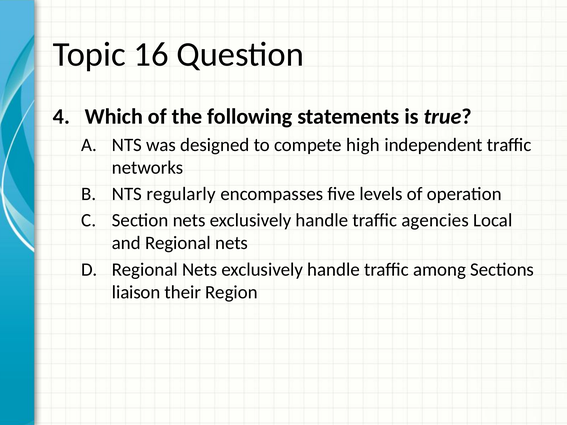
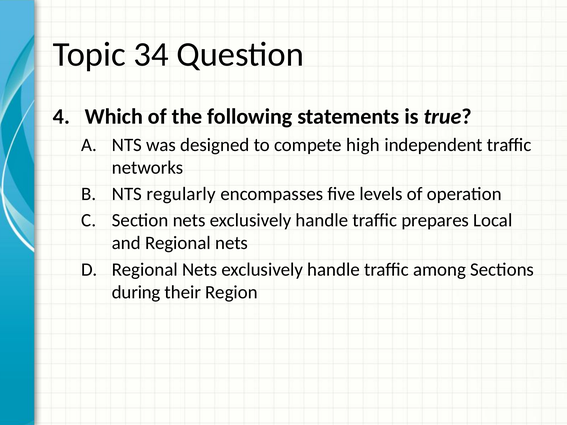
16: 16 -> 34 (151, 55)
agencies: agencies -> prepares (435, 220)
liaison: liaison -> during (136, 292)
